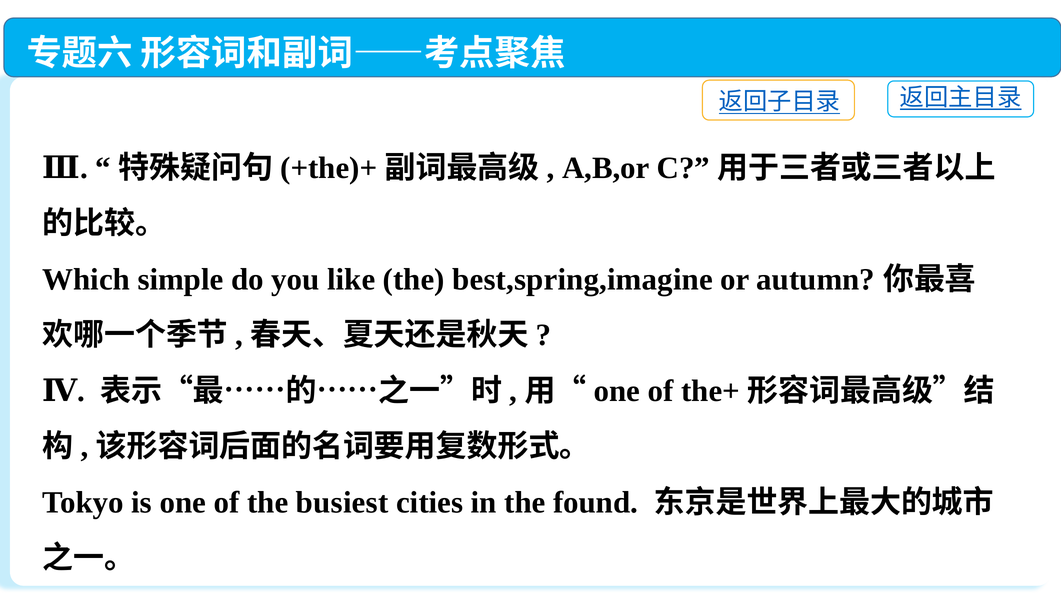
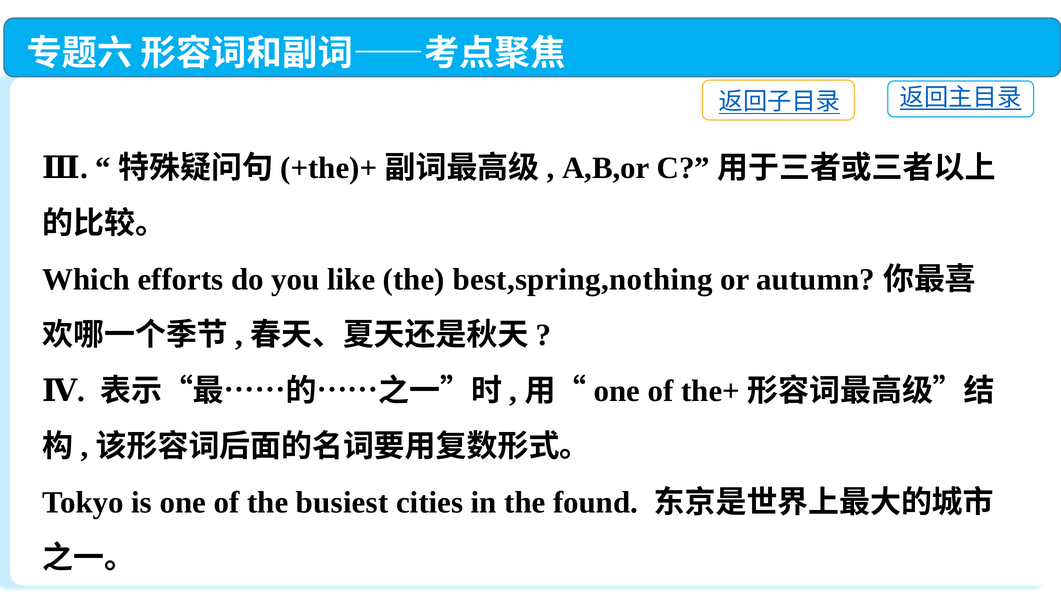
simple: simple -> efforts (181, 279)
best,spring,imagine: best,spring,imagine -> best,spring,nothing (583, 279)
